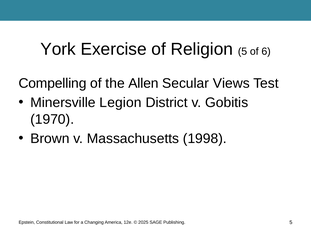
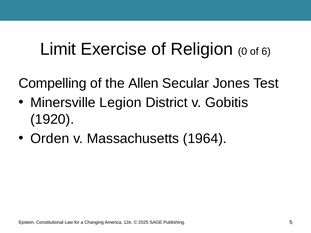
York: York -> Limit (58, 49)
Religion 5: 5 -> 0 (242, 51)
Views: Views -> Jones (231, 83)
1970: 1970 -> 1920 (52, 119)
Brown: Brown -> Orden (50, 139)
1998: 1998 -> 1964 (205, 139)
